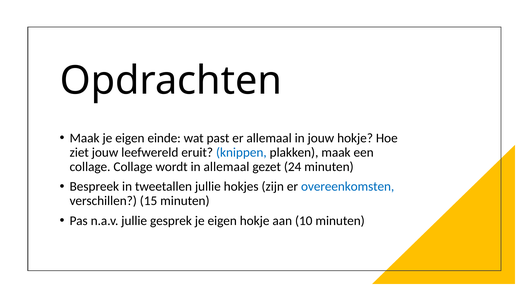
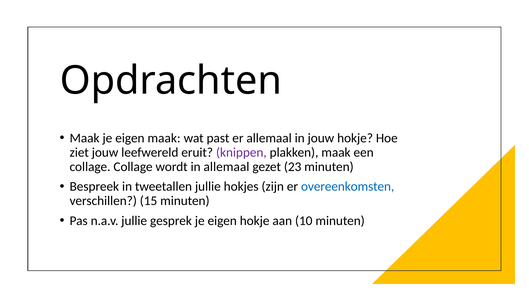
eigen einde: einde -> maak (164, 138)
knippen colour: blue -> purple (241, 152)
24: 24 -> 23 (293, 166)
